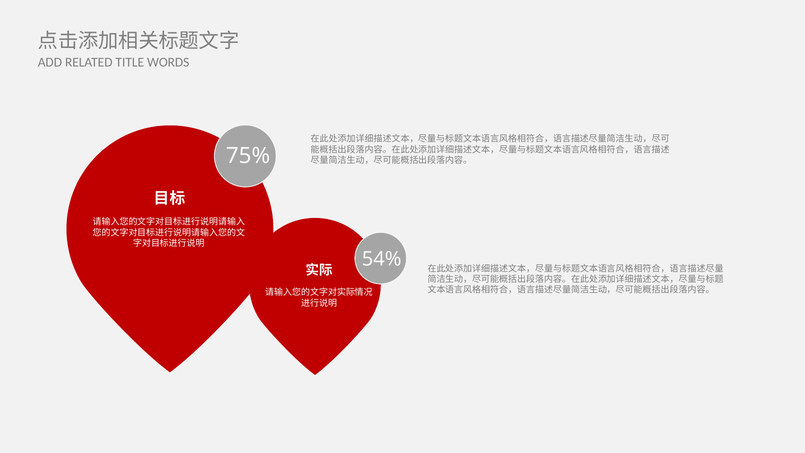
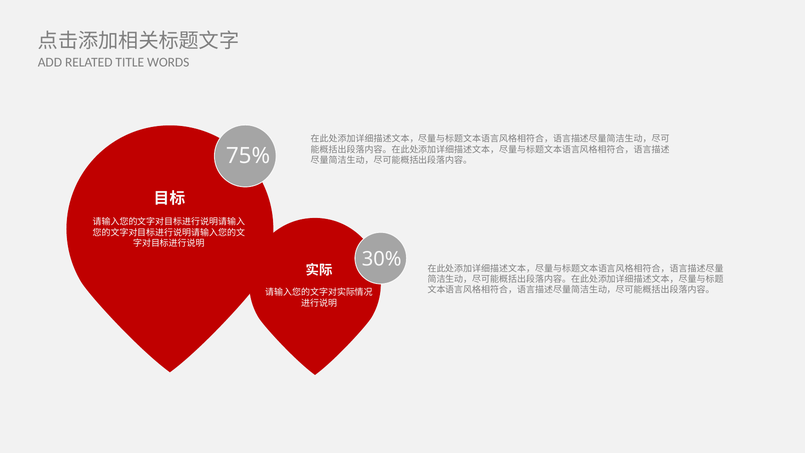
54%: 54% -> 30% (382, 259)
